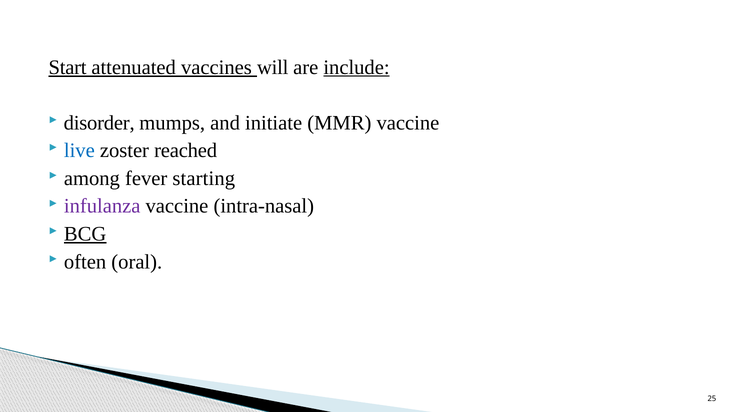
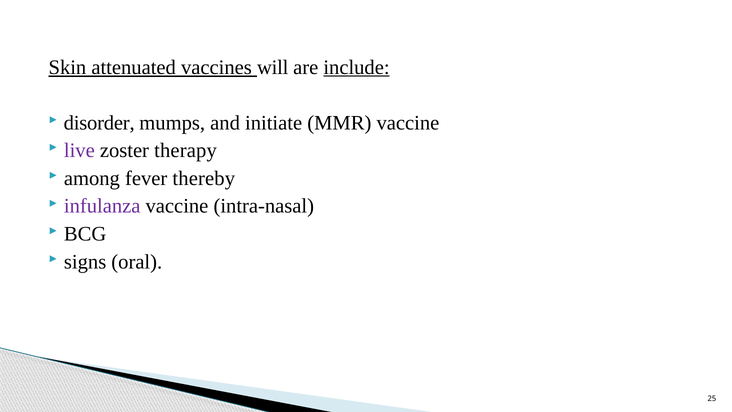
Start: Start -> Skin (67, 67)
live colour: blue -> purple (79, 150)
reached: reached -> therapy (185, 150)
starting: starting -> thereby (204, 178)
BCG underline: present -> none (85, 234)
often: often -> signs (85, 262)
